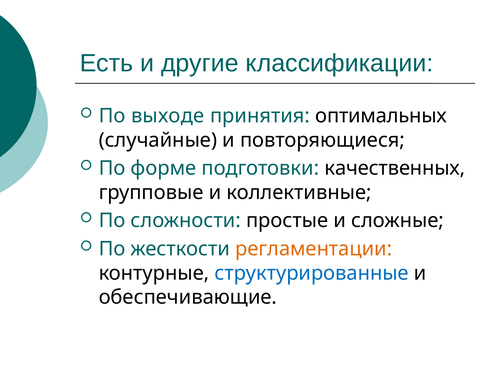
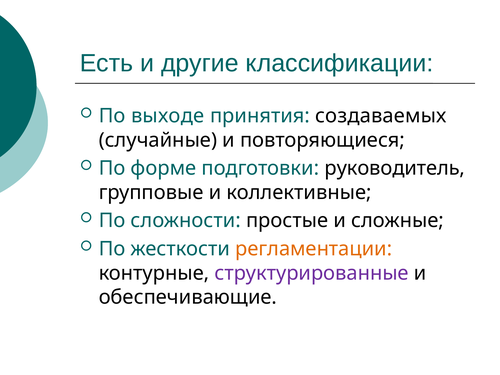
оптимальных: оптимальных -> создаваемых (381, 116)
качественных: качественных -> руководитель (395, 168)
структурированные colour: blue -> purple (312, 273)
